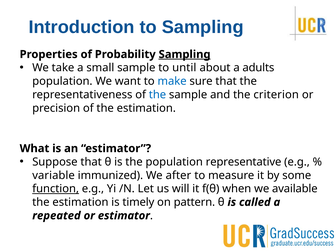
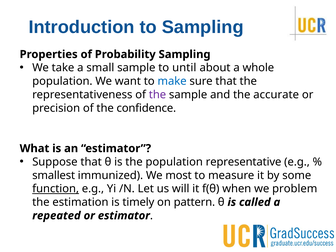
Sampling underline: present -> none (185, 54)
adults: adults -> whole (258, 68)
the colour: blue -> purple (157, 95)
criterion: criterion -> accurate (276, 95)
of the estimation: estimation -> confidence (146, 108)
variable: variable -> smallest (54, 175)
after: after -> most (179, 175)
available: available -> problem (295, 189)
